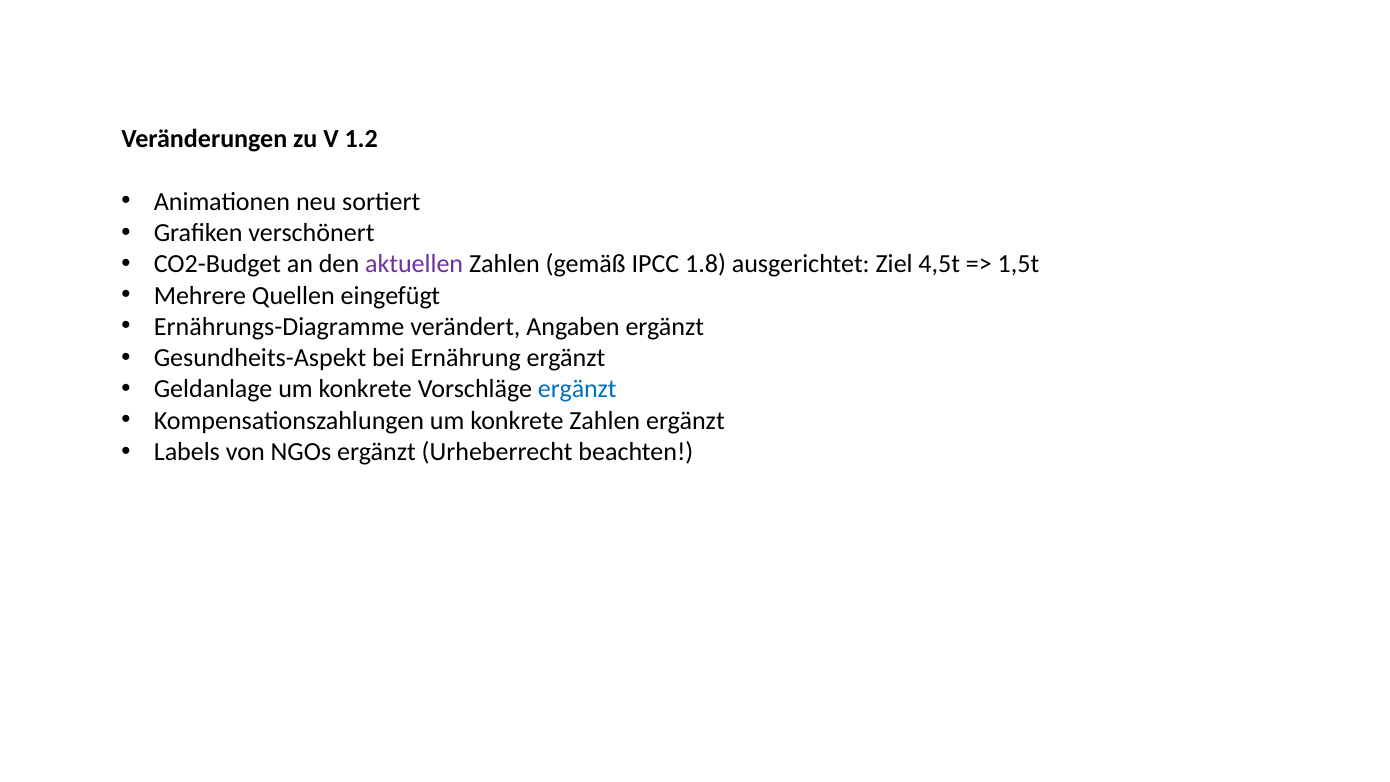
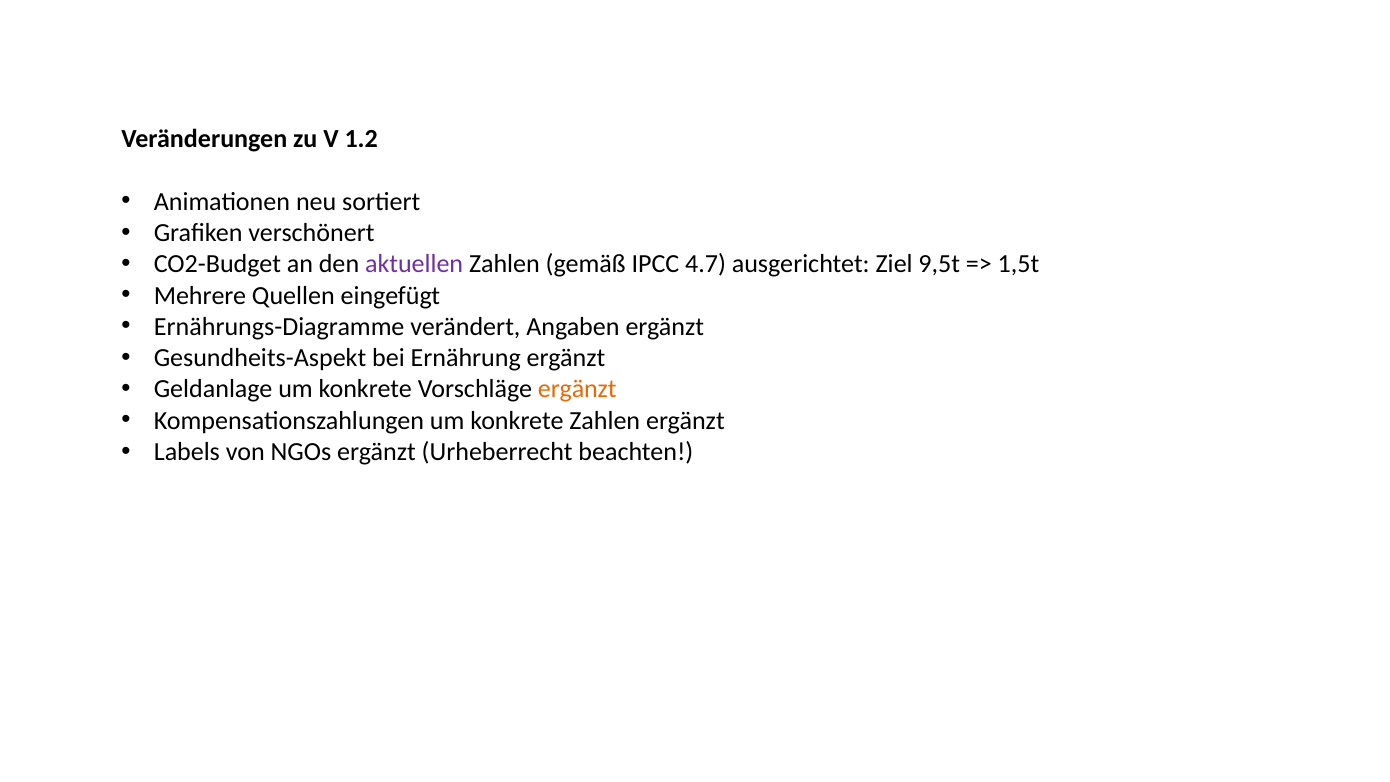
1.8: 1.8 -> 4.7 (706, 264)
4,5t: 4,5t -> 9,5t (939, 264)
ergänzt colour: blue -> orange (577, 389)
